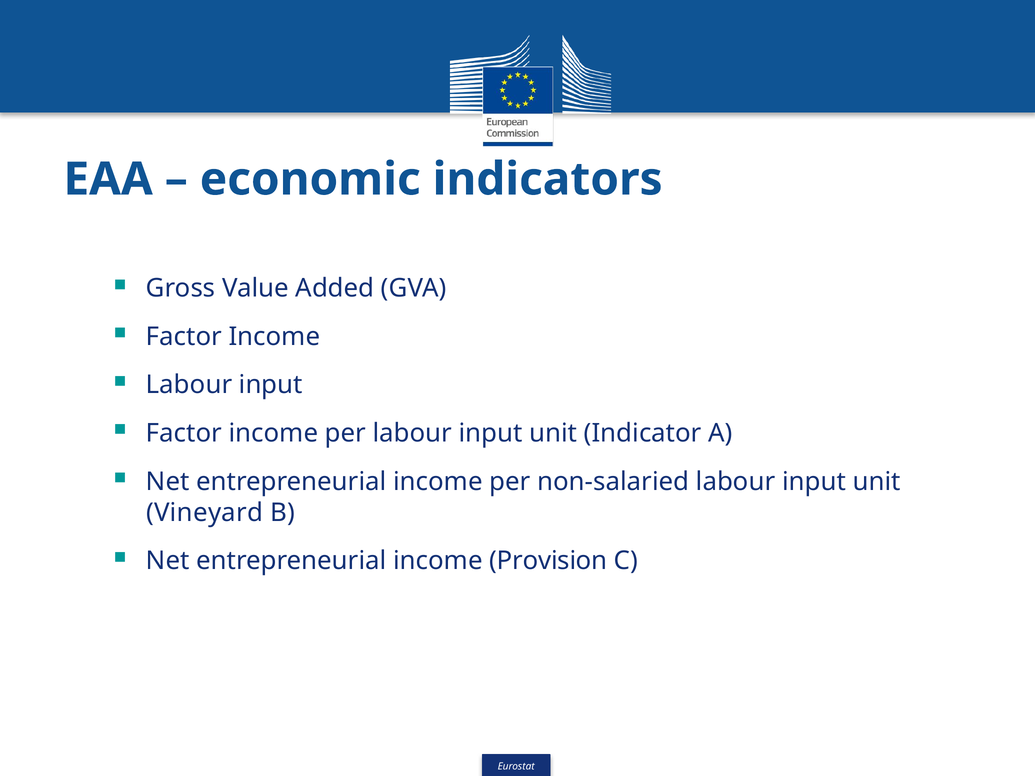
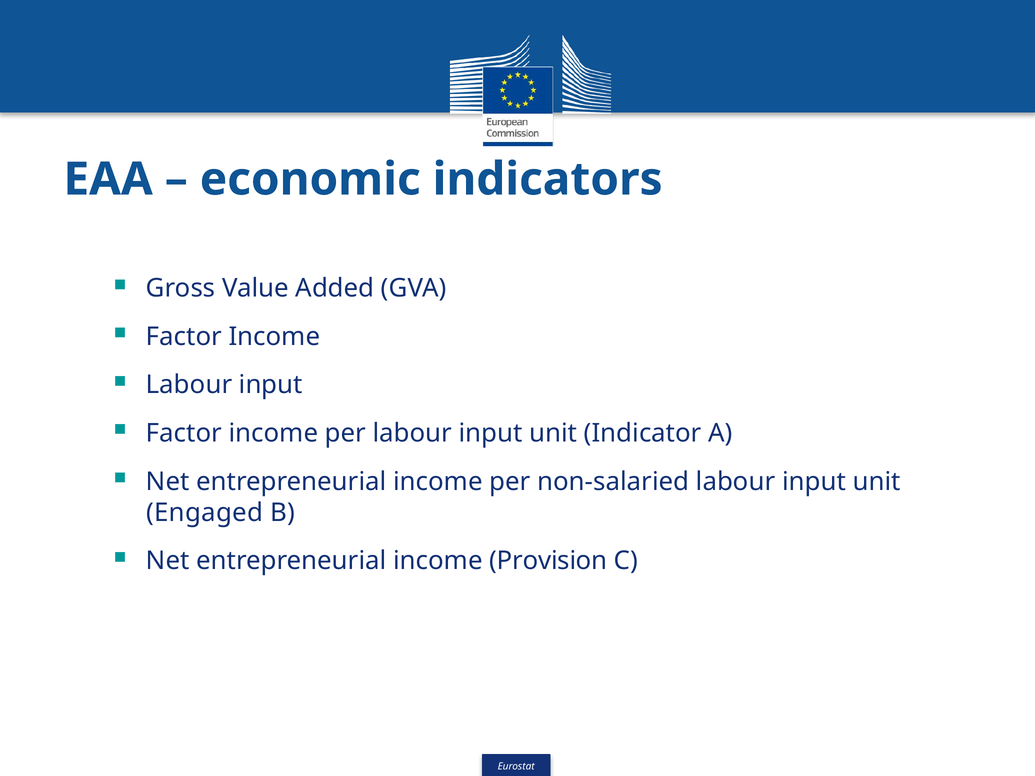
Vineyard: Vineyard -> Engaged (205, 513)
